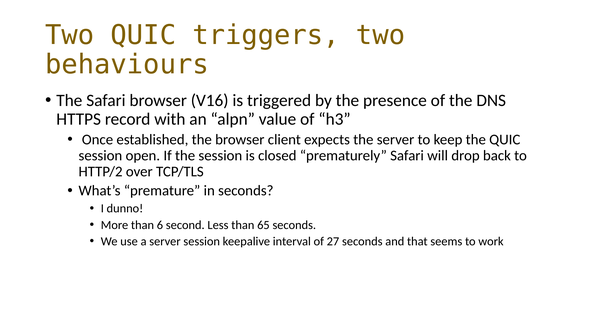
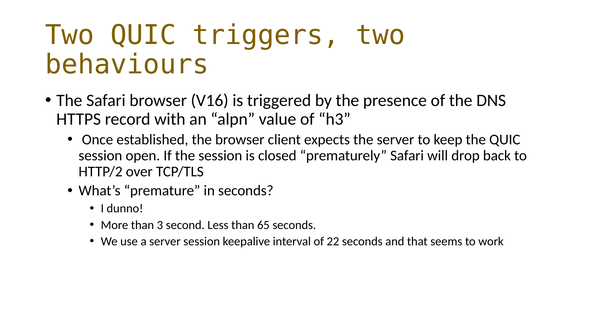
6: 6 -> 3 (160, 225)
27: 27 -> 22 (333, 241)
